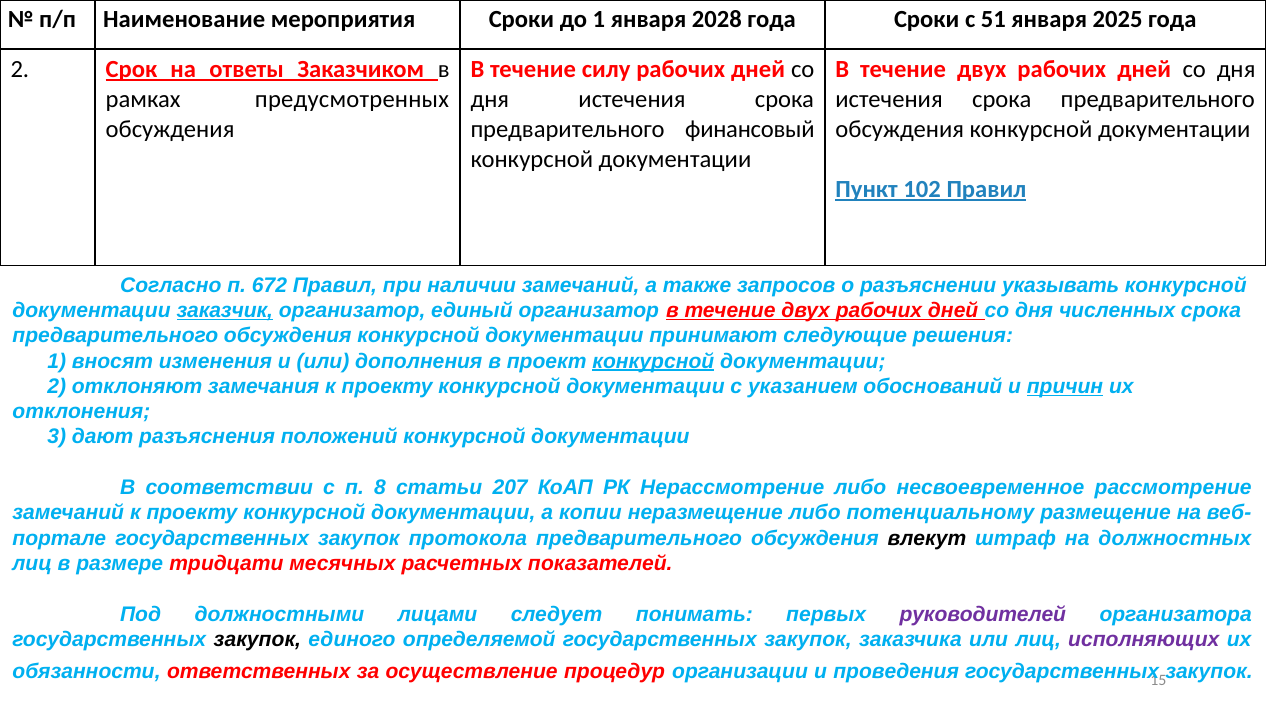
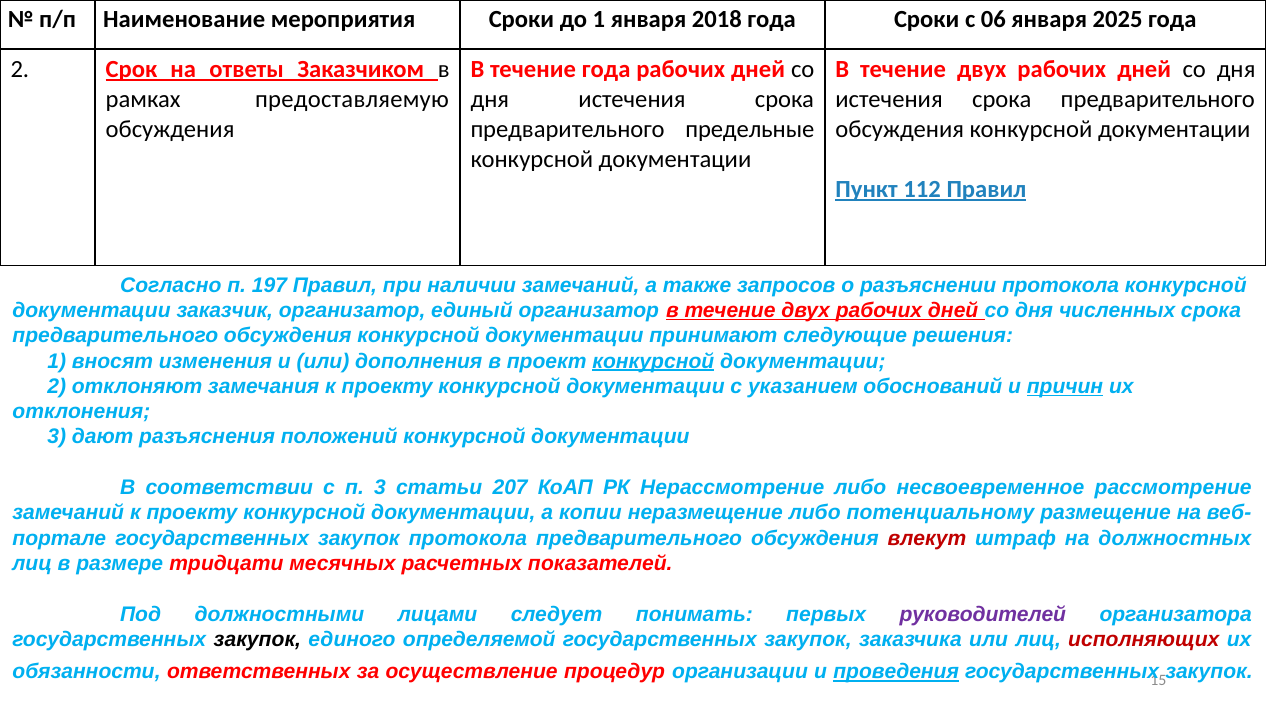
2028: 2028 -> 2018 (717, 19)
51: 51 -> 06 (993, 19)
течение силу: силу -> года (606, 69)
предусмотренных: предусмотренных -> предоставляемую (352, 99)
финансовый: финансовый -> предельные (750, 129)
102: 102 -> 112 (922, 189)
672: 672 -> 197 (270, 285)
разъяснении указывать: указывать -> протокола (1061, 285)
заказчик underline: present -> none (225, 310)
п 8: 8 -> 3 (380, 488)
влекут colour: black -> red (927, 538)
исполняющих colour: purple -> red (1144, 640)
проведения underline: none -> present (896, 672)
